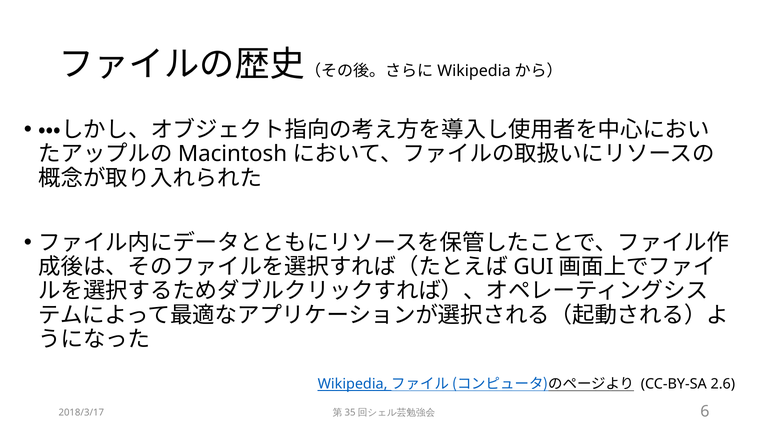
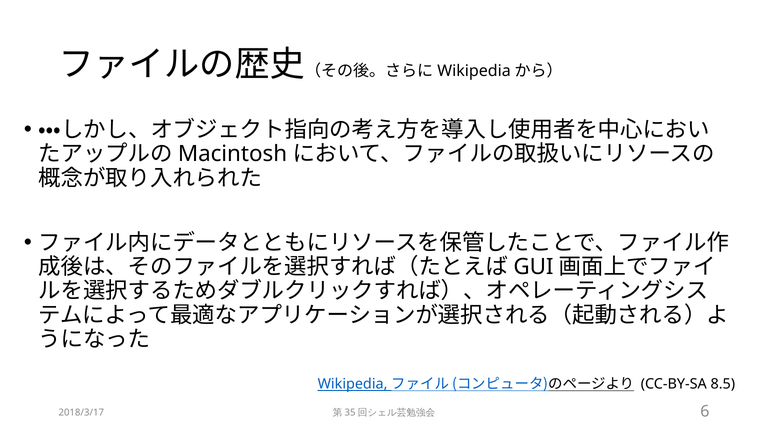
2.6: 2.6 -> 8.5 (723, 384)
